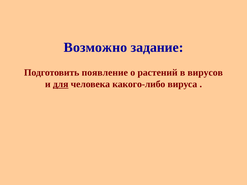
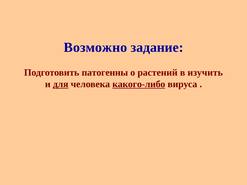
появление: появление -> патогенны (105, 73)
вирусов: вирусов -> изучить (205, 73)
какого-либо underline: none -> present (139, 84)
